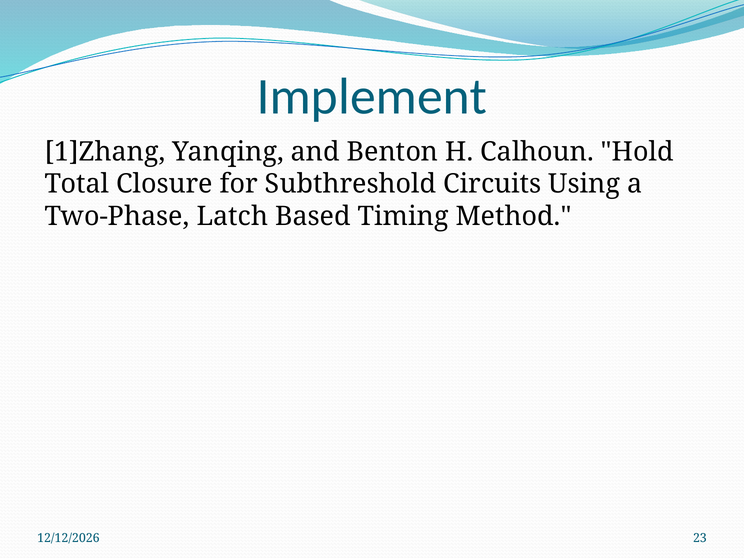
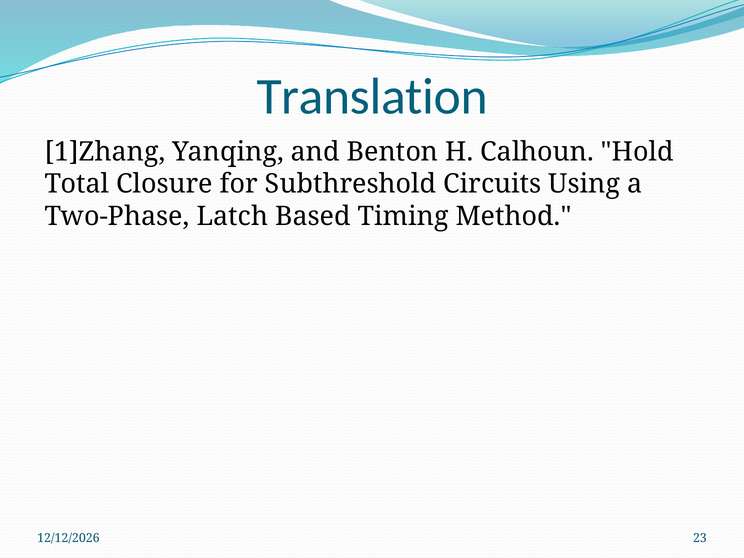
Implement: Implement -> Translation (372, 97)
